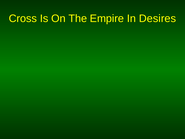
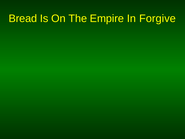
Cross: Cross -> Bread (23, 18)
Desires: Desires -> Forgive (157, 18)
